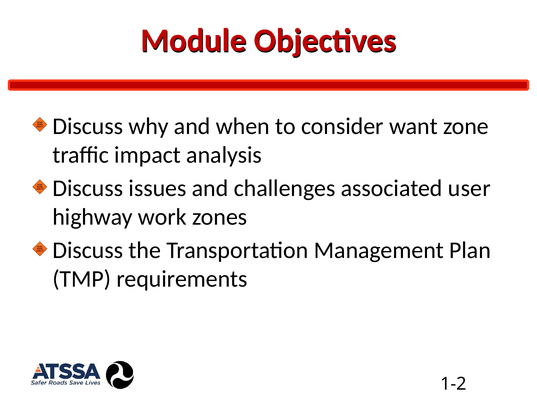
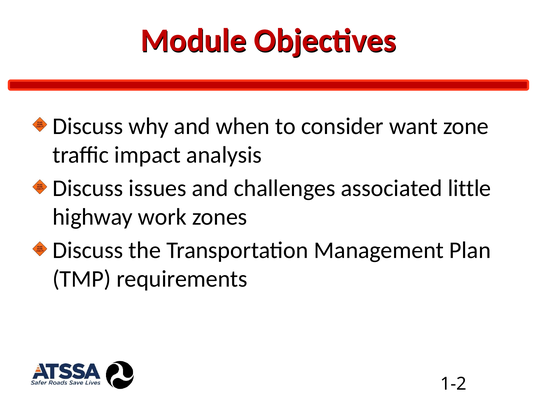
user: user -> little (470, 188)
